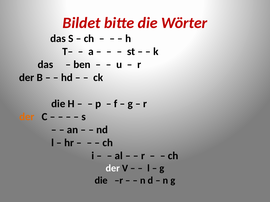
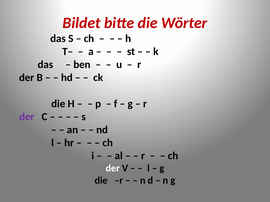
der colour: orange -> purple (27, 117)
